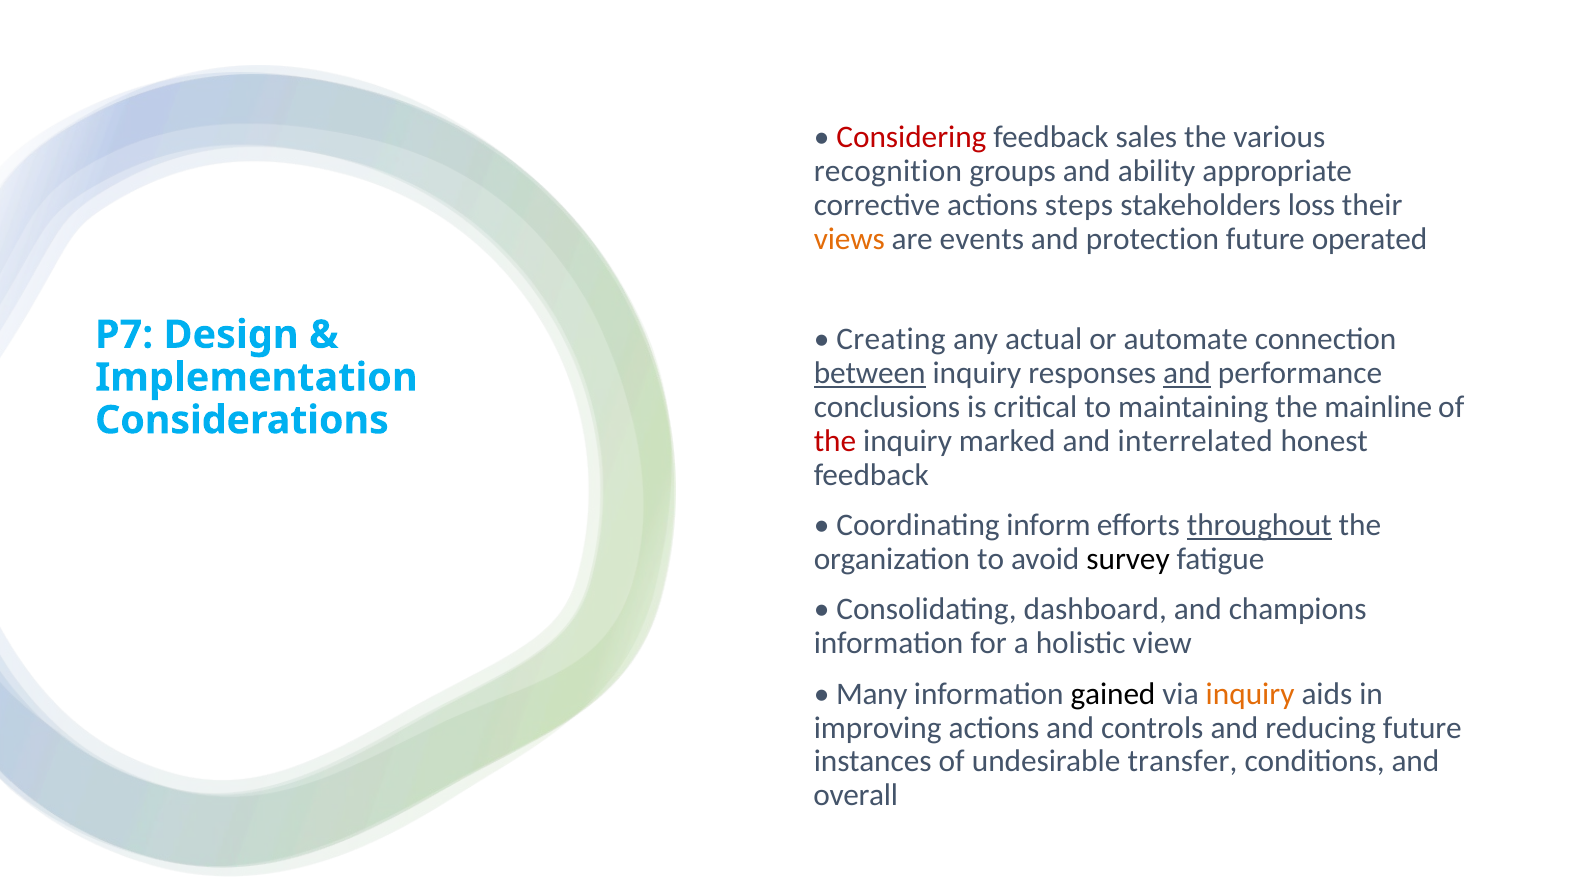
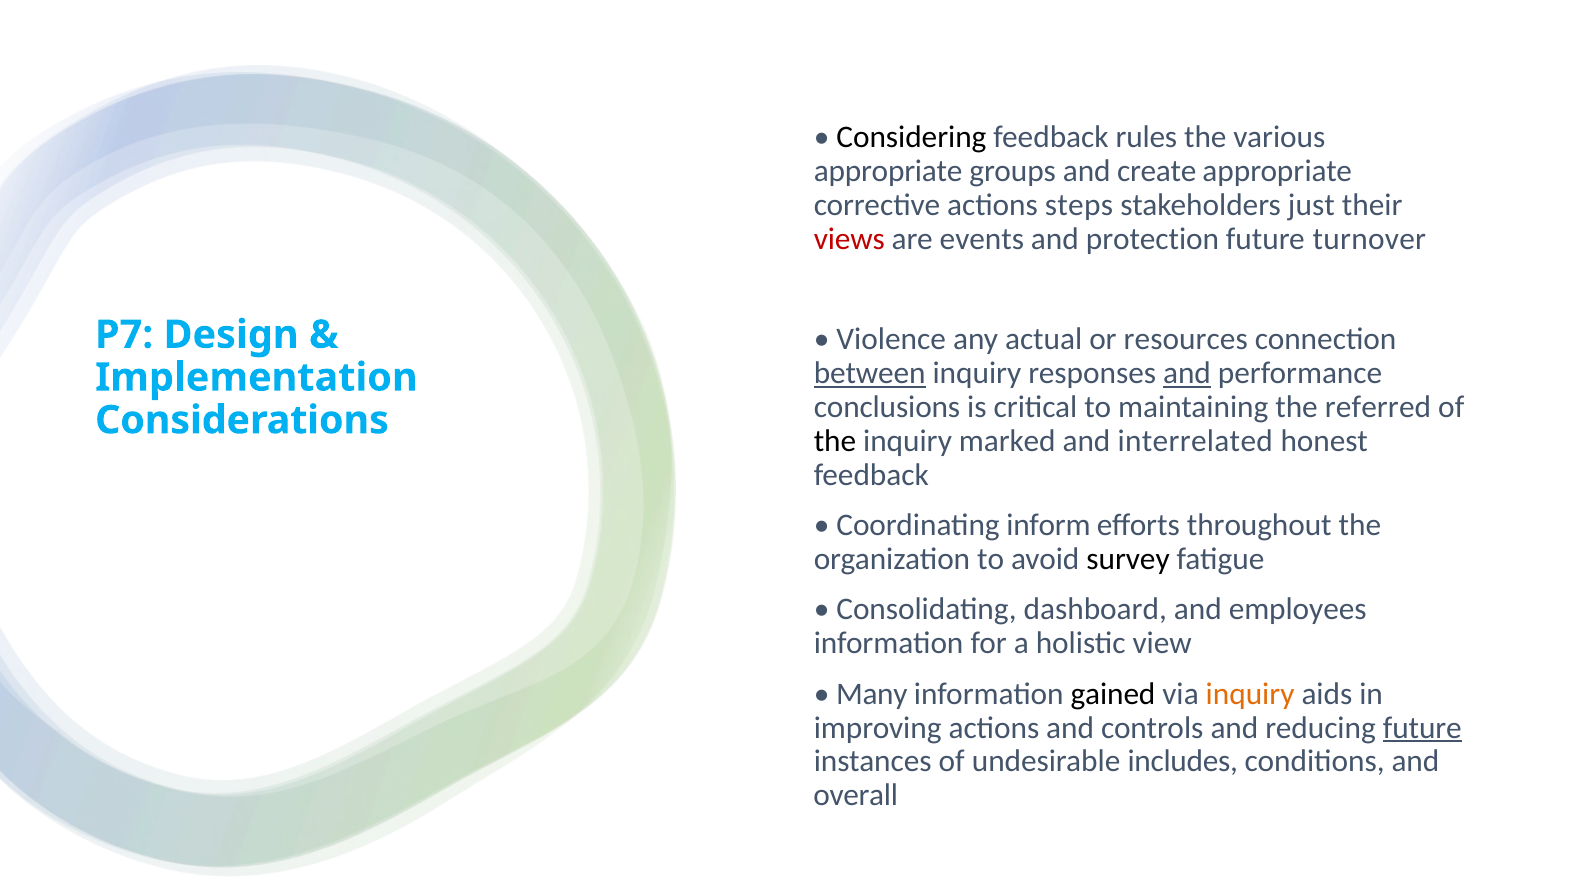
Considering colour: red -> black (911, 137)
sales: sales -> rules (1146, 137)
recognition: recognition -> appropriate (888, 171)
ability: ability -> create (1157, 171)
loss: loss -> just (1311, 205)
views colour: orange -> red (849, 239)
operated: operated -> turnover (1369, 239)
Creating: Creating -> Violence (891, 340)
automate: automate -> resources (1186, 340)
mainline: mainline -> referred (1378, 407)
the colour: red -> black (835, 441)
throughout underline: present -> none (1259, 525)
champions: champions -> employees (1298, 610)
future underline: none -> present (1422, 728)
transfer: transfer -> includes (1183, 762)
